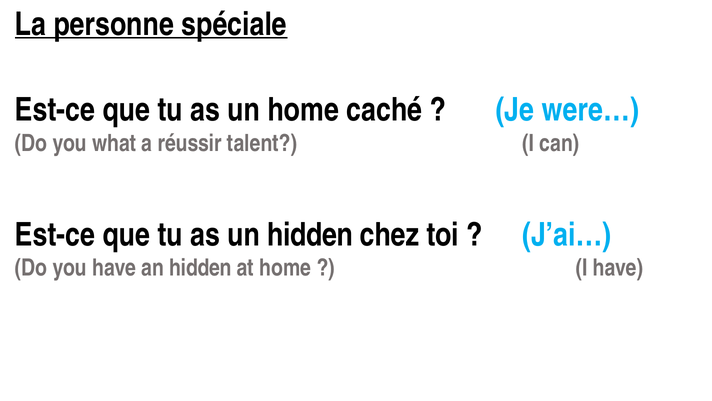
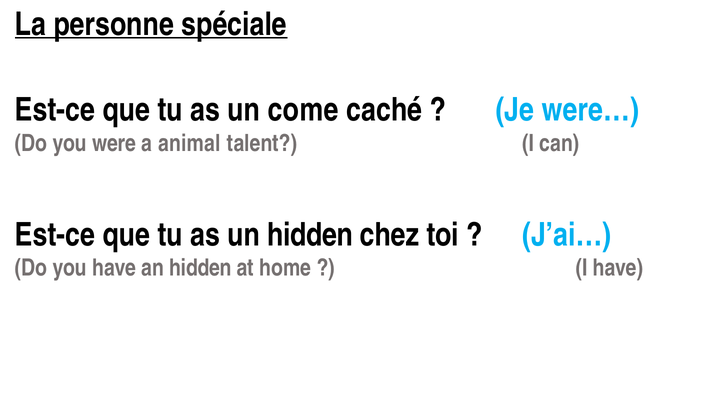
un home: home -> come (303, 110)
what: what -> were (114, 143)
réussir: réussir -> animal (189, 143)
